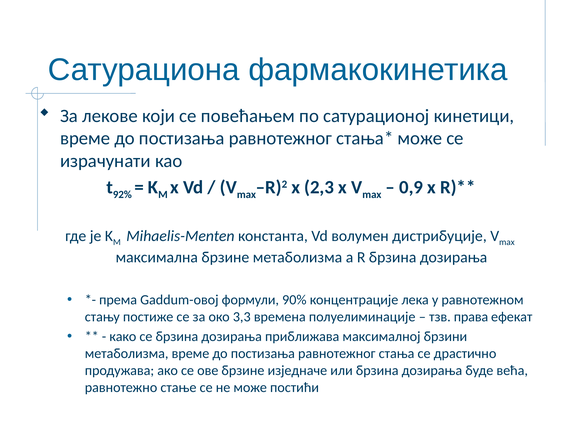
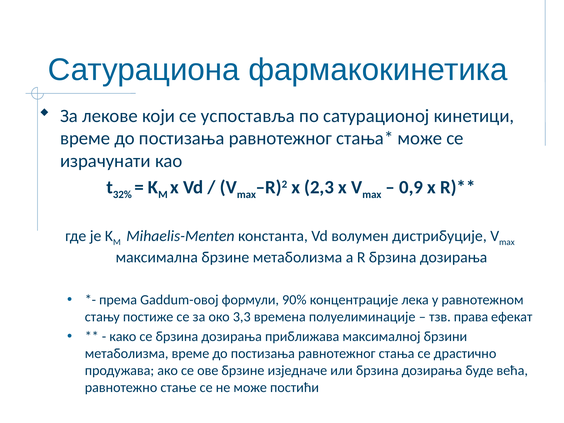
повећањем: повећањем -> успоставља (248, 116)
92%: 92% -> 32% (122, 195)
